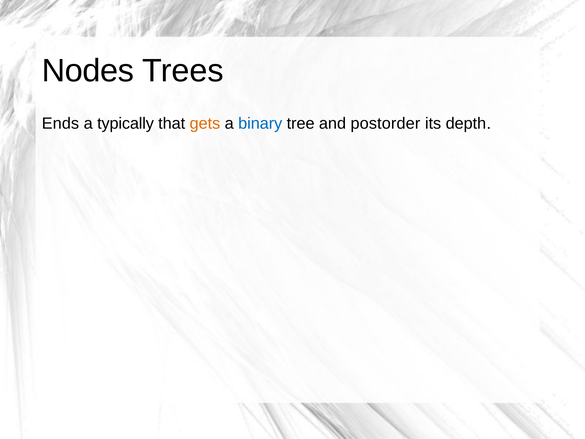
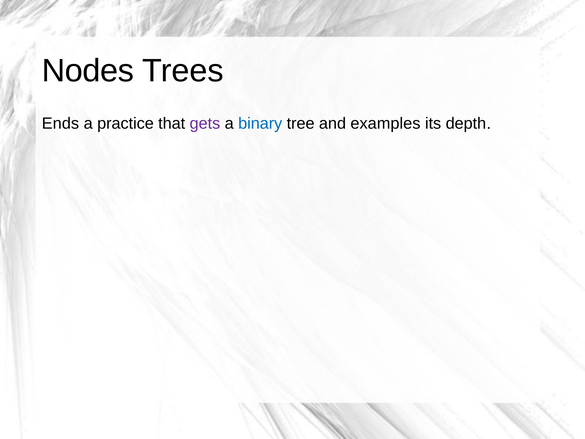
typically: typically -> practice (125, 123)
gets colour: orange -> purple (205, 123)
postorder: postorder -> examples (385, 123)
